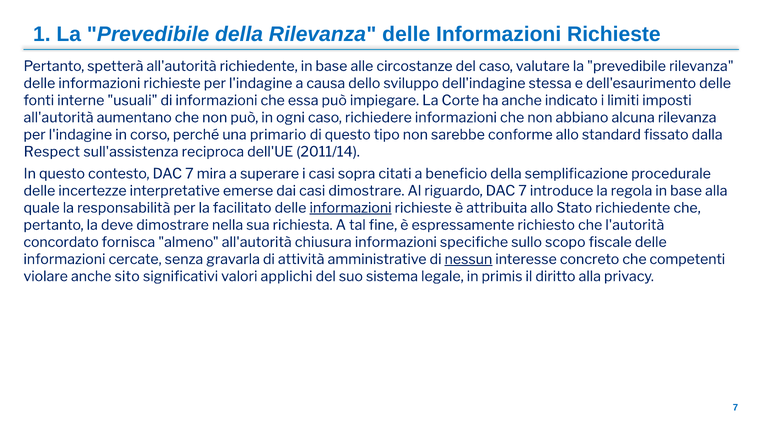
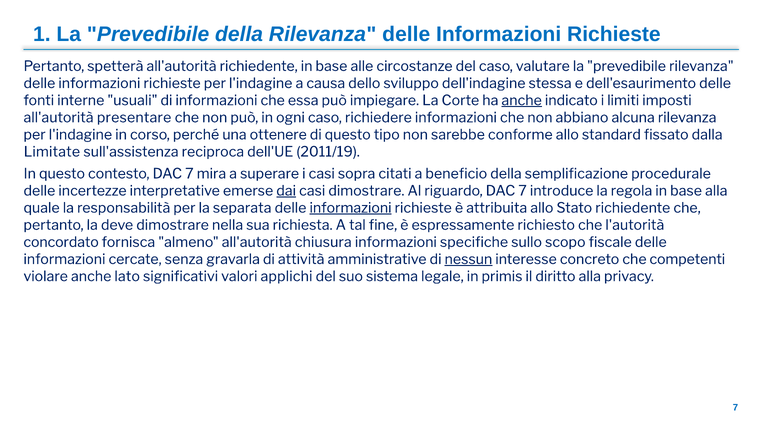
anche underline: none -> present (522, 100)
aumentano: aumentano -> presentare (134, 117)
primario: primario -> ottenere (278, 135)
Respect: Respect -> Limitate (52, 152)
2011/14: 2011/14 -> 2011/19 (328, 152)
dai underline: none -> present (286, 191)
facilitato: facilitato -> separata (242, 208)
sito: sito -> lato (127, 276)
